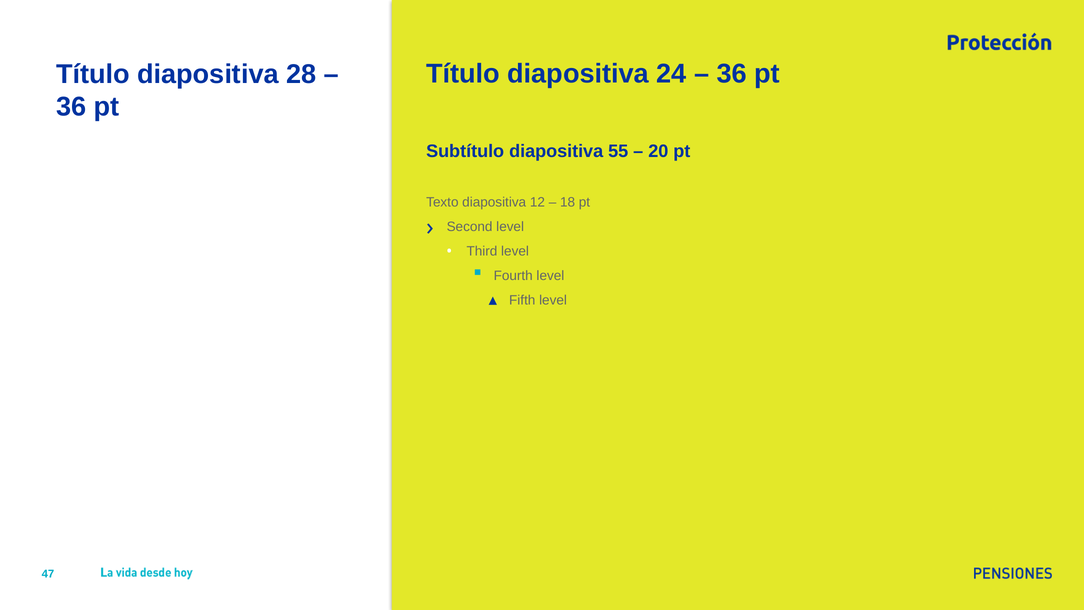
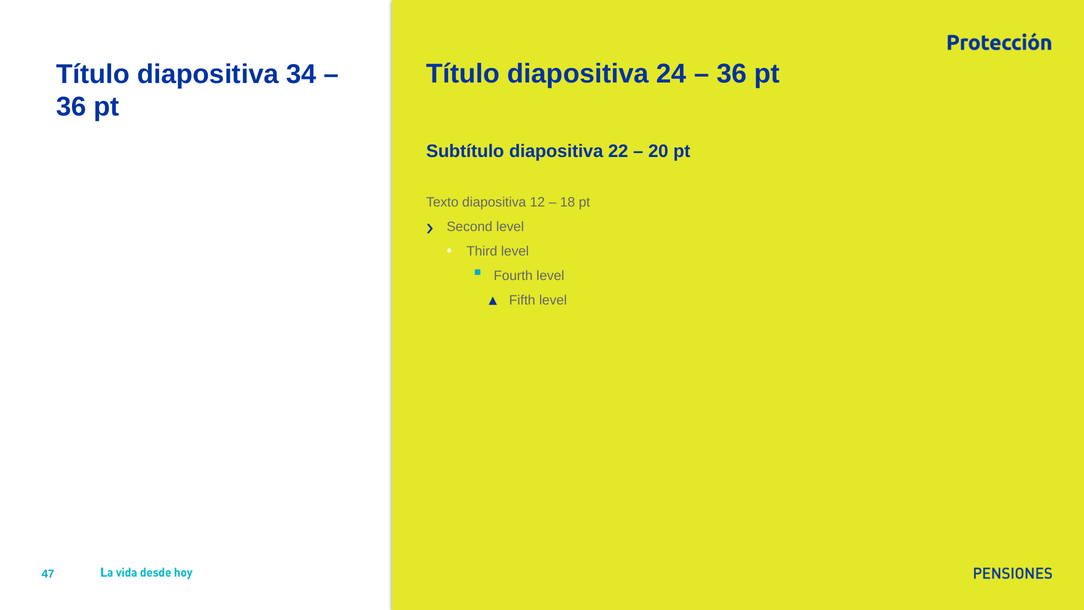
28: 28 -> 34 (301, 74)
55: 55 -> 22 (618, 151)
